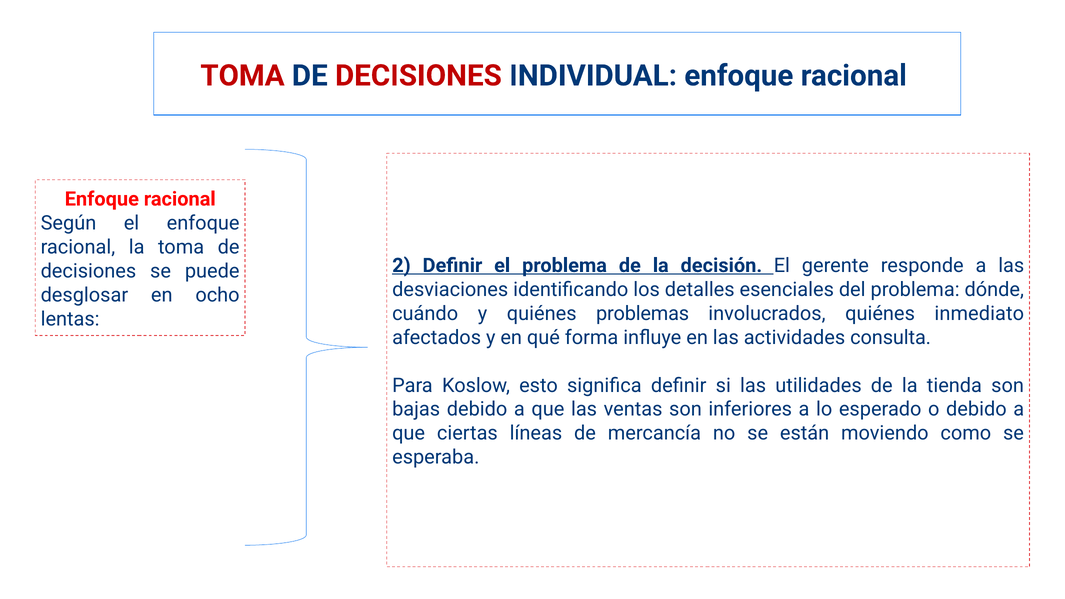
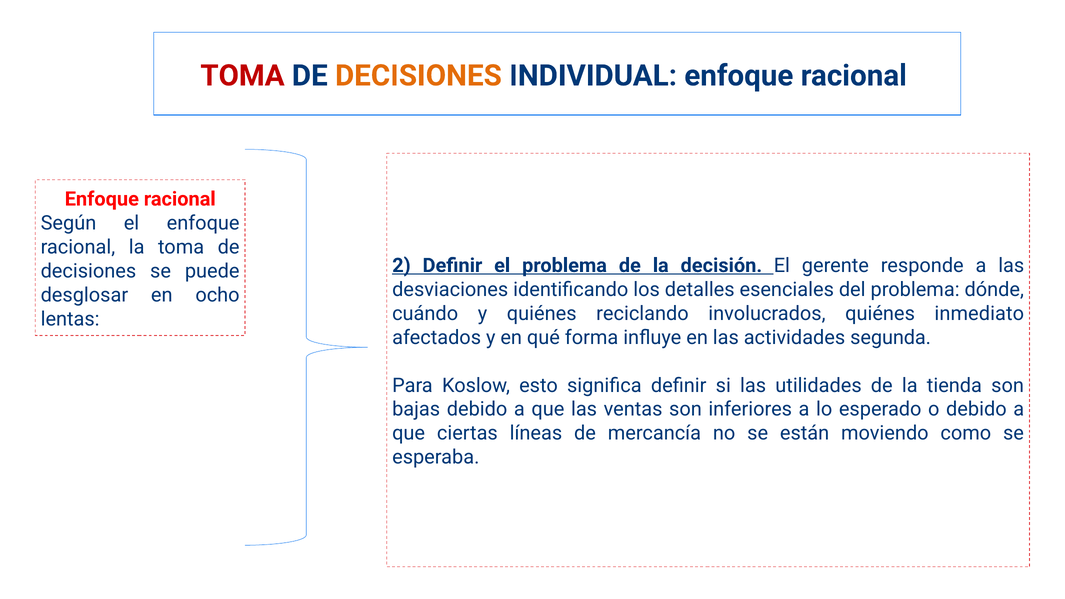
DECISIONES colour: red -> orange (418, 76)
problemas: problemas -> reciclando (642, 313)
consulta: consulta -> segunda (891, 337)
